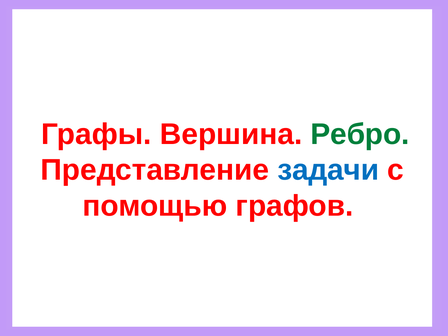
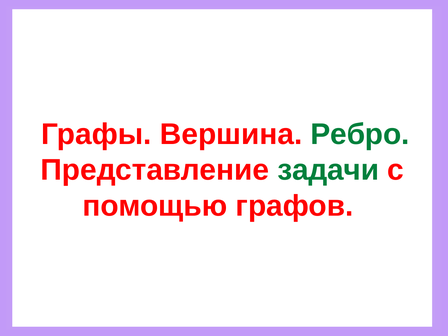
задачи colour: blue -> green (328, 170)
